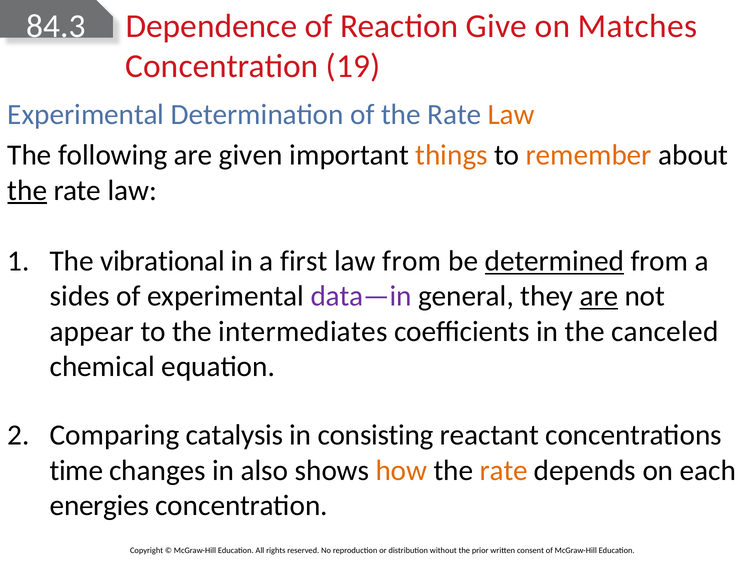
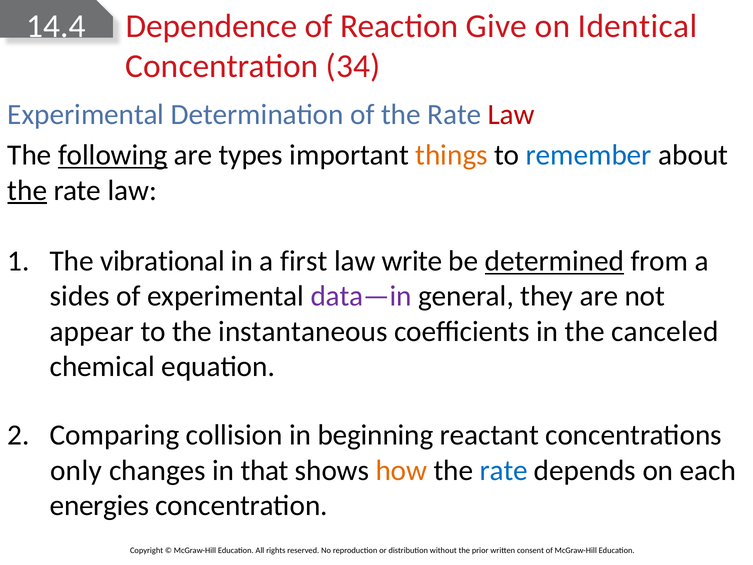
84.3: 84.3 -> 14.4 (56, 26)
Matches: Matches -> Identical (637, 26)
19: 19 -> 34 (353, 66)
Law colour: orange -> red (511, 114)
following underline: none -> present (113, 155)
given: given -> types (251, 155)
remember colour: orange -> blue (589, 155)
law from: from -> write (412, 261)
are underline: present -> none (599, 296)
intermediates: intermediates -> instantaneous (303, 331)
catalysis: catalysis -> collision (234, 435)
consisting: consisting -> beginning (376, 435)
time: time -> only (76, 470)
also: also -> that (265, 470)
rate colour: orange -> blue (504, 470)
